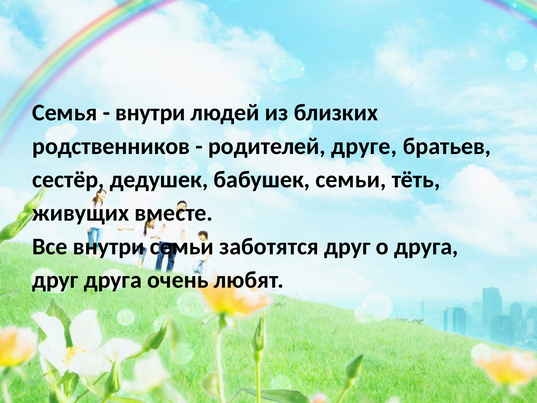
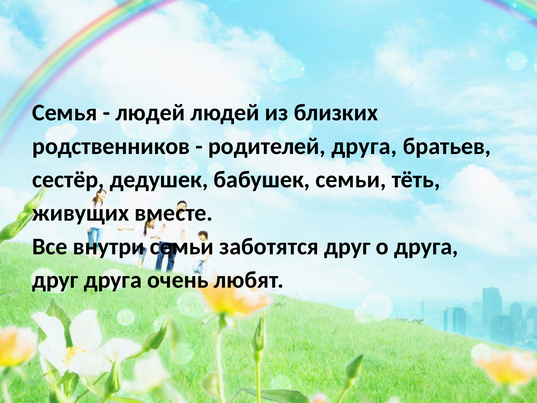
внутри: внутри -> людей (150, 113)
родителей друге: друге -> друга (364, 146)
